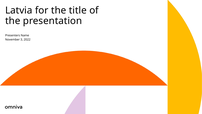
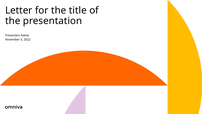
Latvia: Latvia -> Letter (19, 10)
